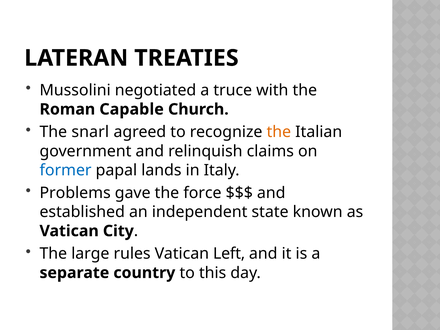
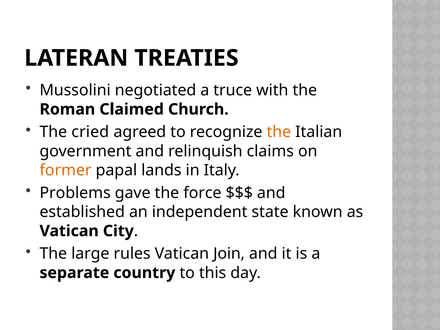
Capable: Capable -> Claimed (132, 109)
snarl: snarl -> cried (90, 132)
former colour: blue -> orange (66, 170)
Left: Left -> Join (229, 254)
